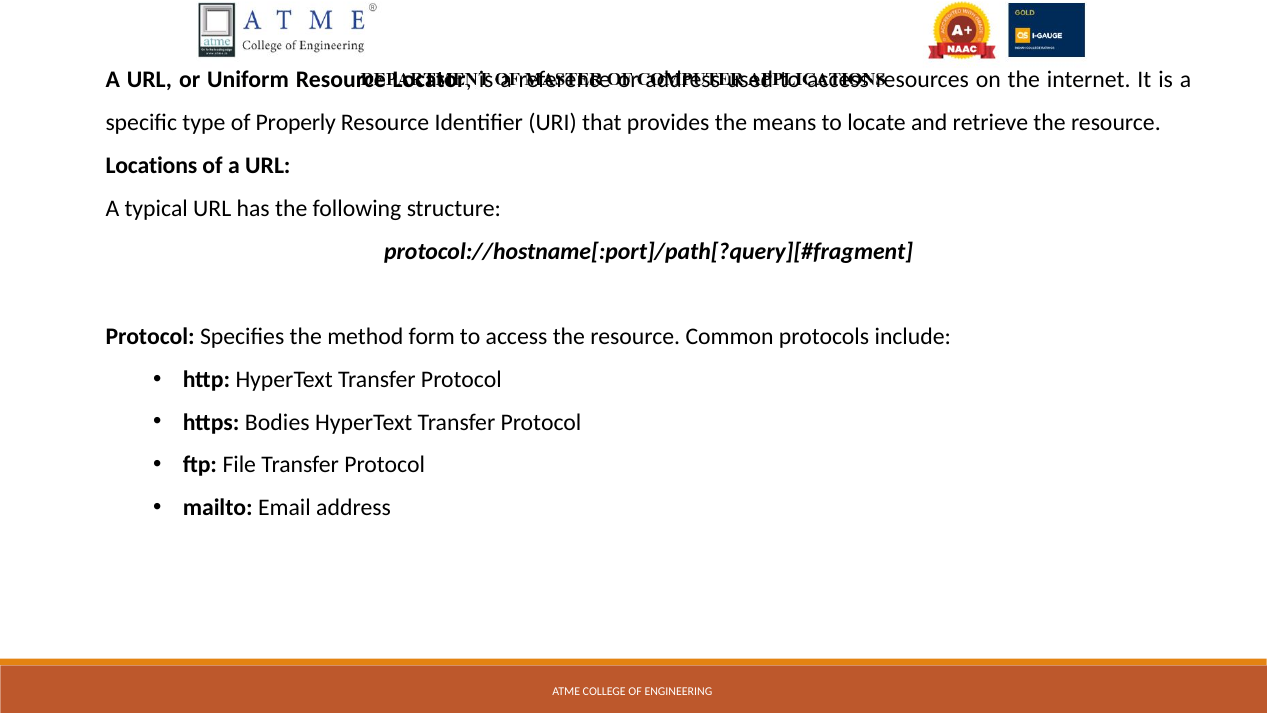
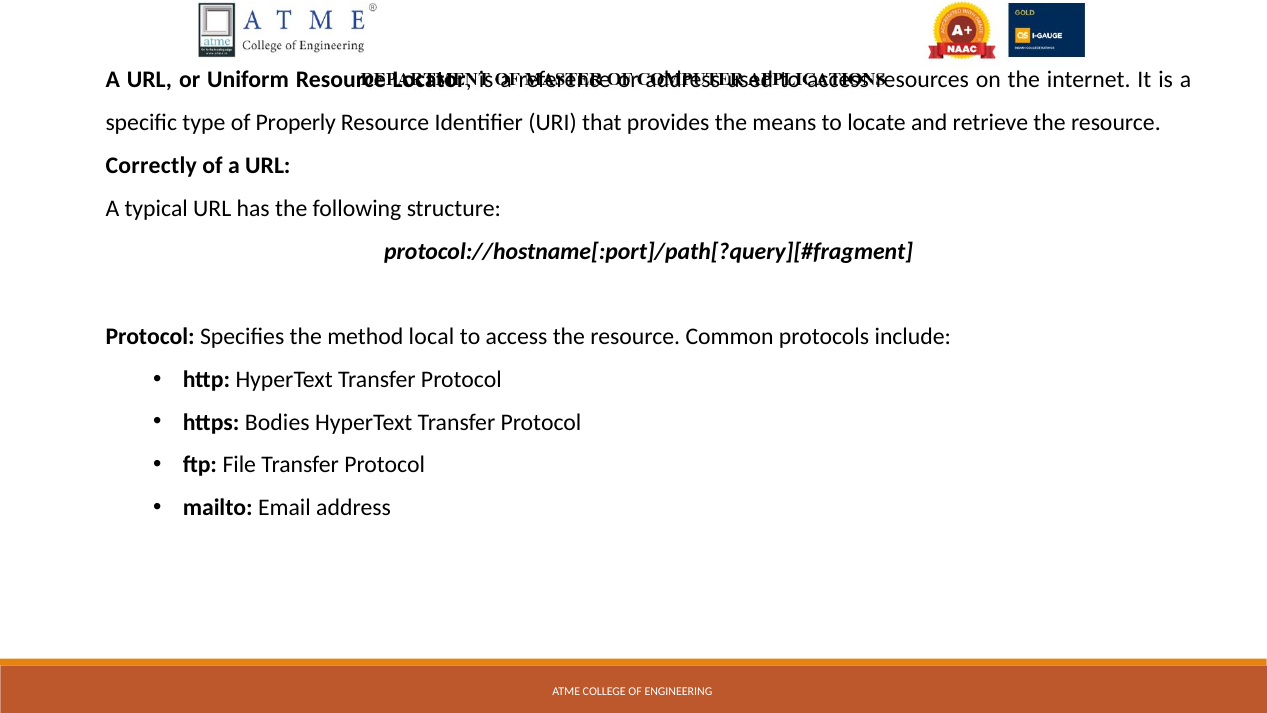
Locations: Locations -> Correctly (151, 166)
form: form -> local (432, 337)
